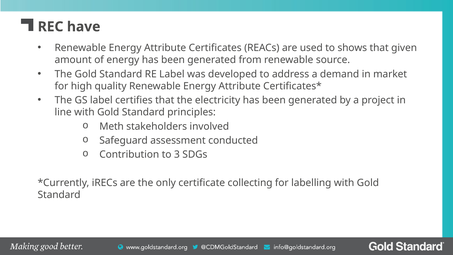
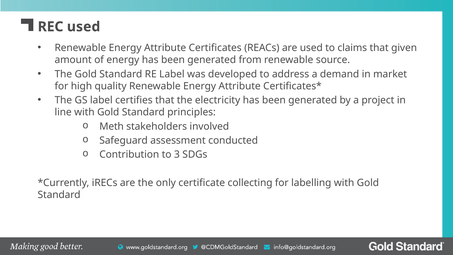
REC have: have -> used (84, 27)
shows: shows -> claims (352, 48)
